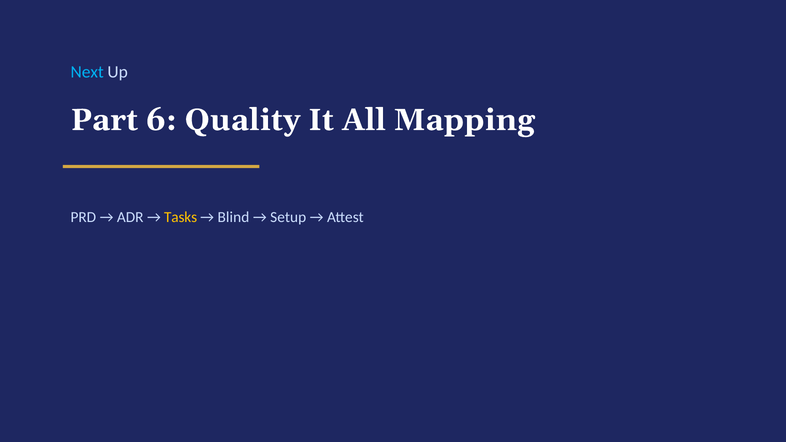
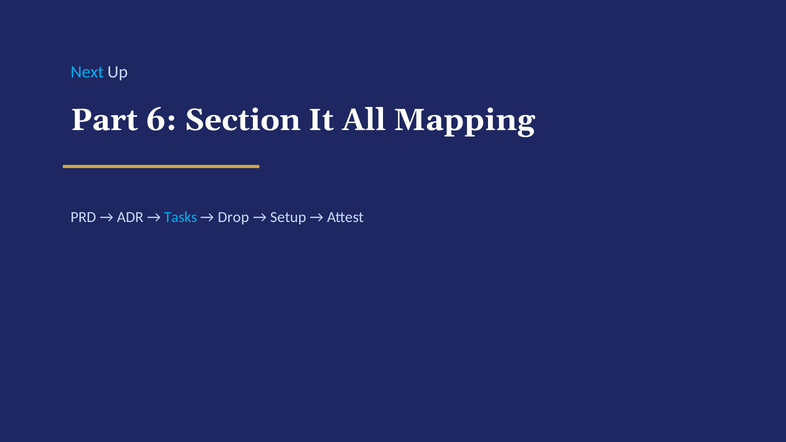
Quality: Quality -> Section (243, 120)
Tasks colour: yellow -> light blue (181, 217)
Blind: Blind -> Drop (233, 217)
